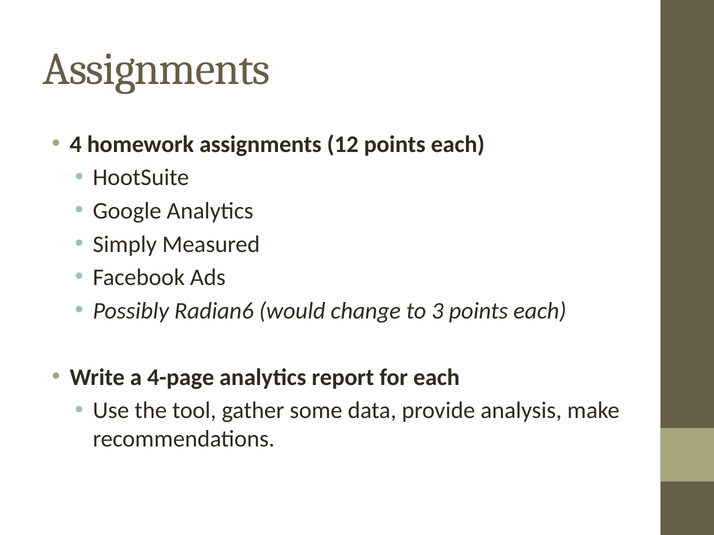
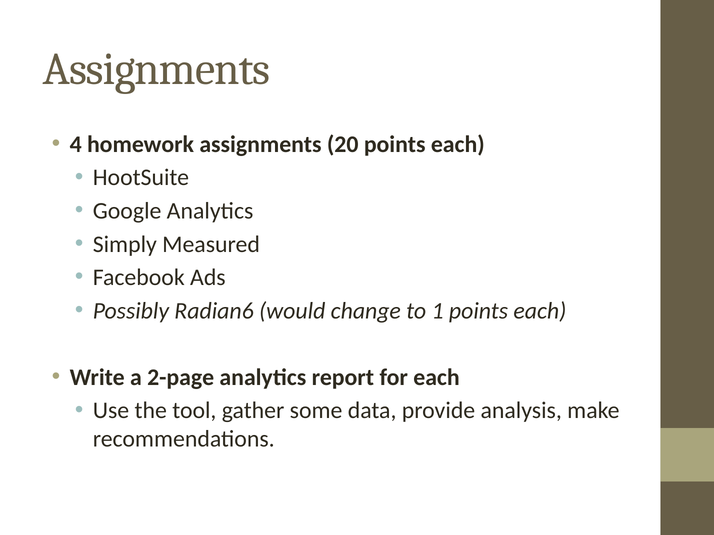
12: 12 -> 20 (343, 144)
3: 3 -> 1 (438, 311)
4-page: 4-page -> 2-page (181, 378)
